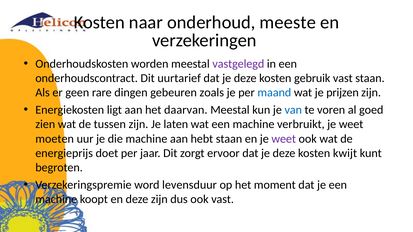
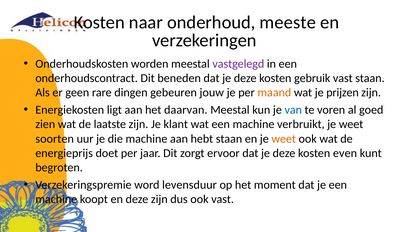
uurtarief: uurtarief -> beneden (179, 78)
zoals: zoals -> jouw (212, 93)
maand colour: blue -> orange (274, 93)
tussen: tussen -> laatste (110, 124)
laten: laten -> klant (176, 124)
moeten: moeten -> soorten (55, 139)
weet colour: purple -> orange (284, 139)
kwijt: kwijt -> even (345, 153)
